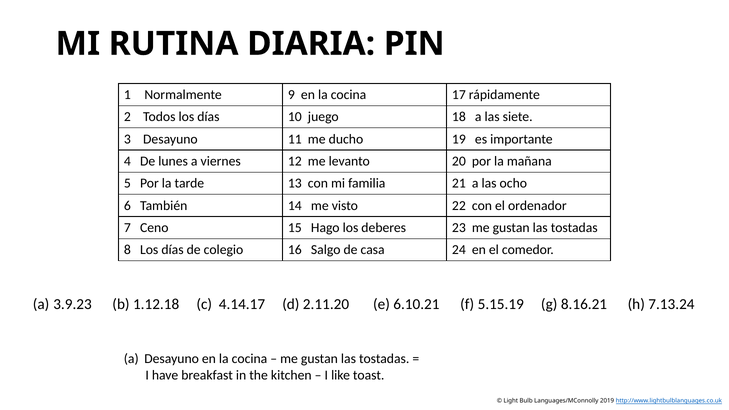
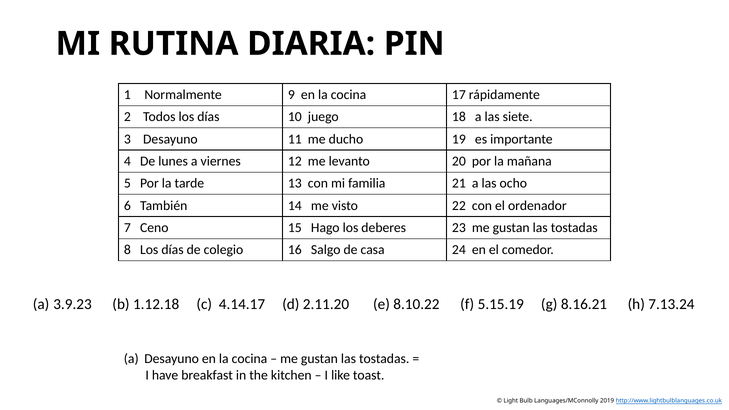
6.10.21: 6.10.21 -> 8.10.22 (416, 304)
